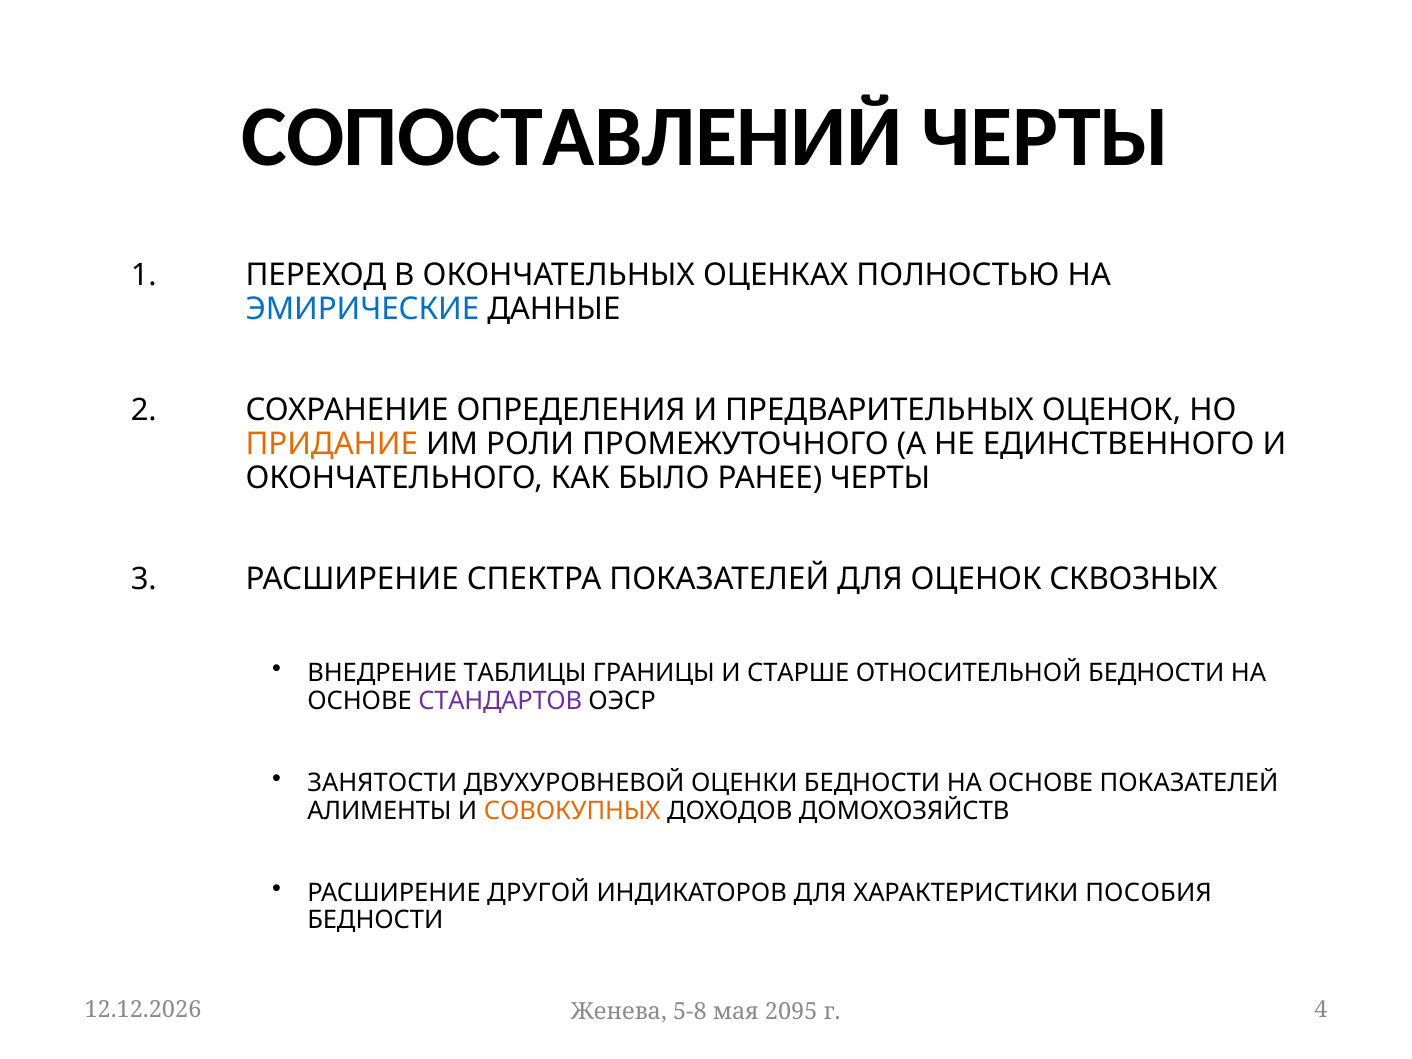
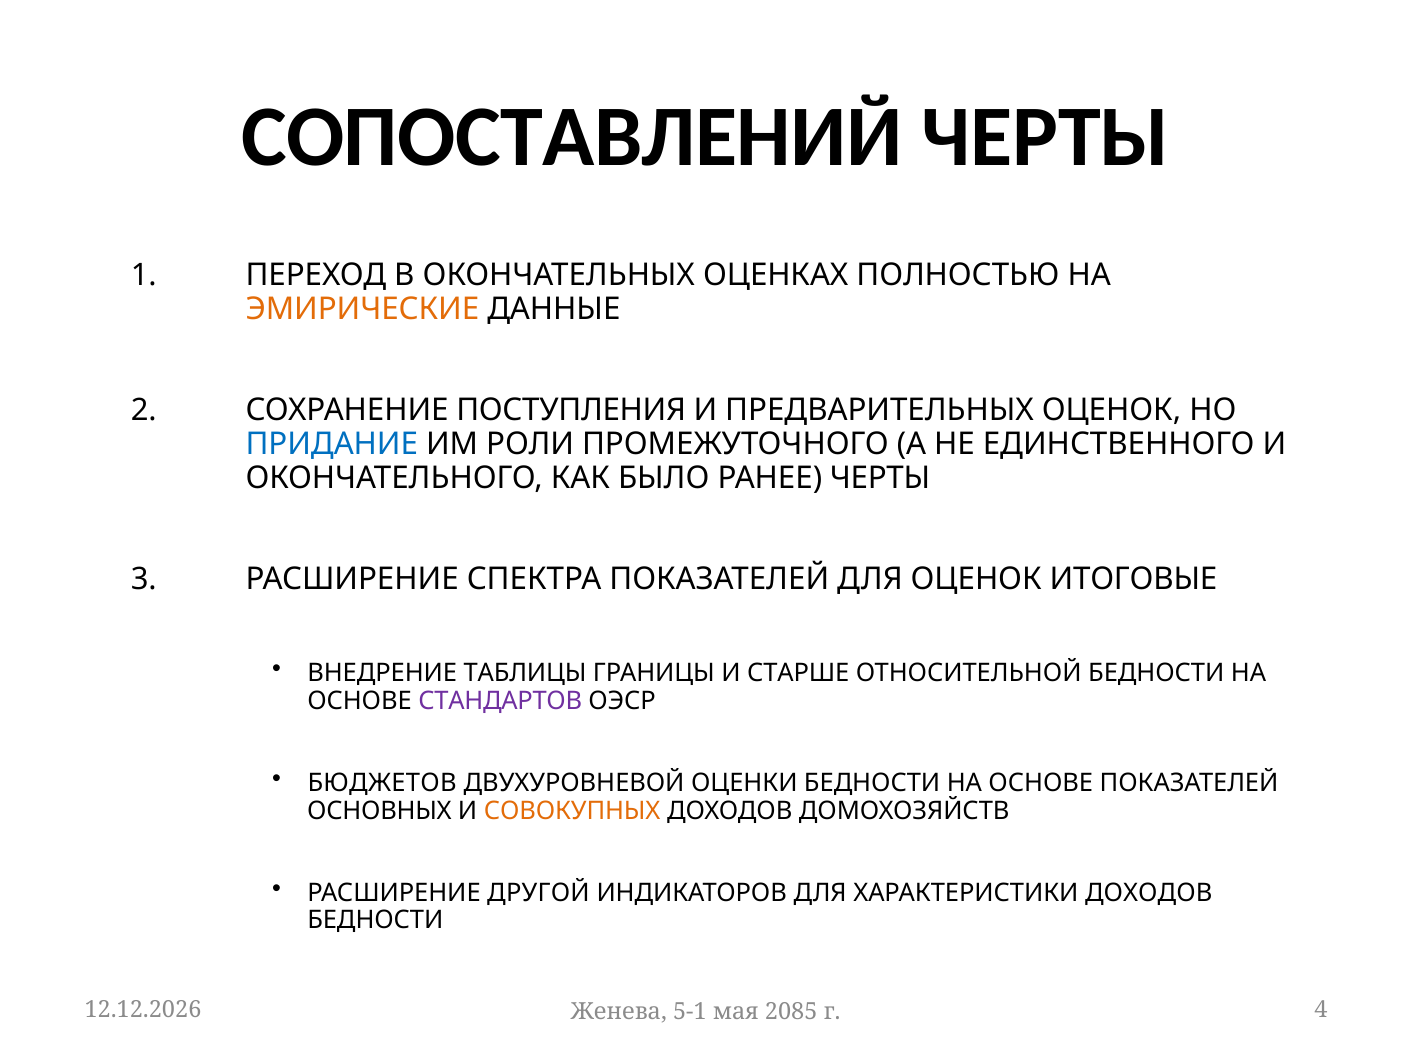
ЭМИРИЧЕСКИЕ colour: blue -> orange (362, 309)
ОПРЕДЕЛЕНИЯ: ОПРЕДЕЛЕНИЯ -> ПОСТУПЛЕНИЯ (571, 410)
ПРИДАНИЕ colour: orange -> blue (332, 444)
СКВОЗНЫХ: СКВОЗНЫХ -> ИТОГОВЫЕ (1133, 579)
ЗАНЯТОСТИ: ЗАНЯТОСТИ -> БЮДЖЕТОВ (382, 783)
АЛИМЕНТЫ: АЛИМЕНТЫ -> ОСНОВНЫХ (379, 811)
ХАРАКТЕРИСТИКИ ПОСОБИЯ: ПОСОБИЯ -> ДОХОДОВ (1149, 893)
5-8: 5-8 -> 5-1 (690, 1011)
2095: 2095 -> 2085 (791, 1011)
